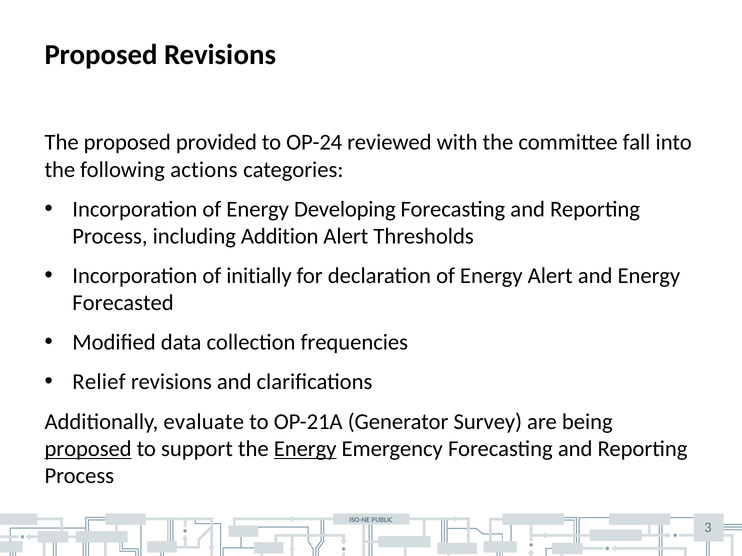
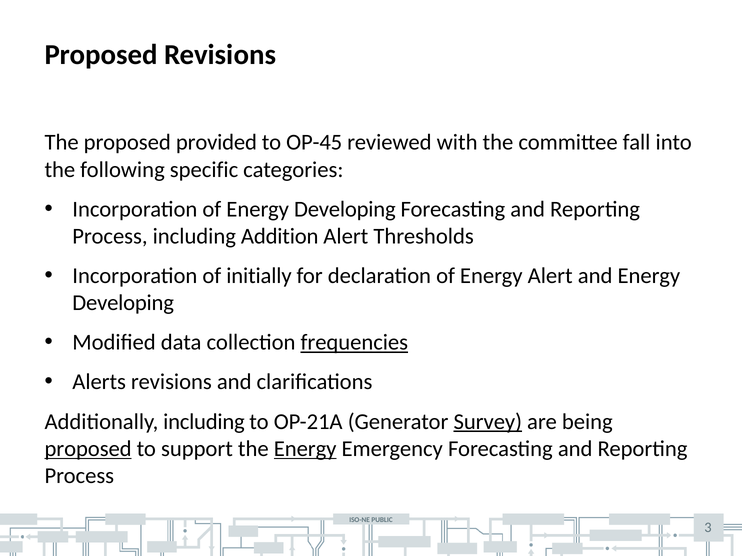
OP-24: OP-24 -> OP-45 (314, 143)
actions: actions -> specific (204, 170)
Forecasted: Forecasted -> Developing (123, 303)
frequencies underline: none -> present (354, 343)
Relief: Relief -> Alerts (99, 382)
Additionally evaluate: evaluate -> including (204, 422)
Survey underline: none -> present (488, 422)
